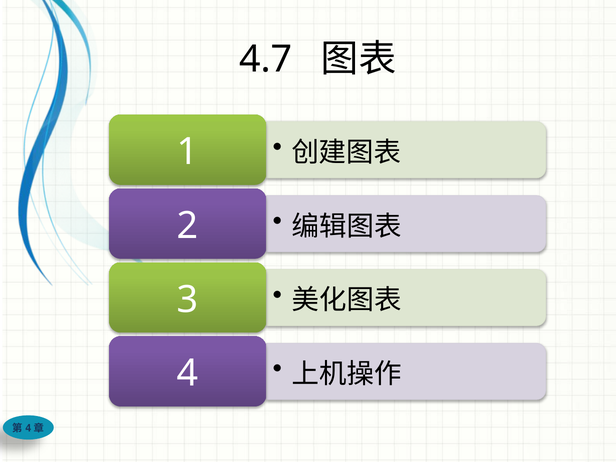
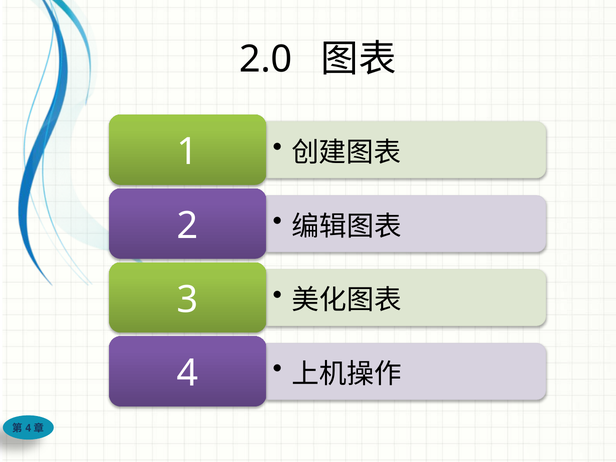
4.7: 4.7 -> 2.0 (266, 59)
